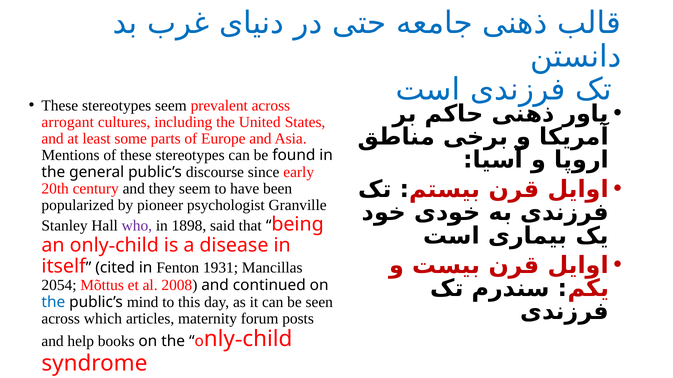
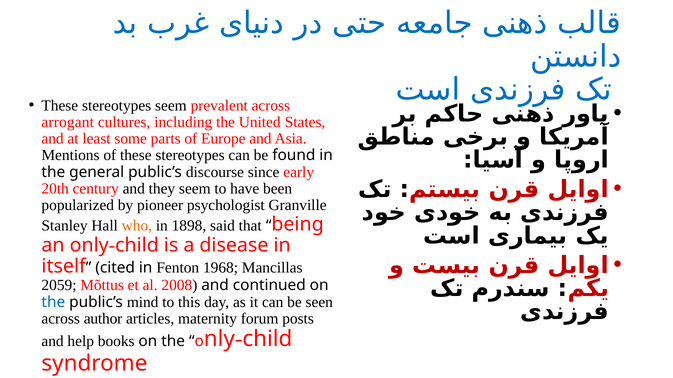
who colour: purple -> orange (137, 226)
1931: 1931 -> 1968 (221, 268)
2054: 2054 -> 2059 (59, 286)
which: which -> author (103, 319)
